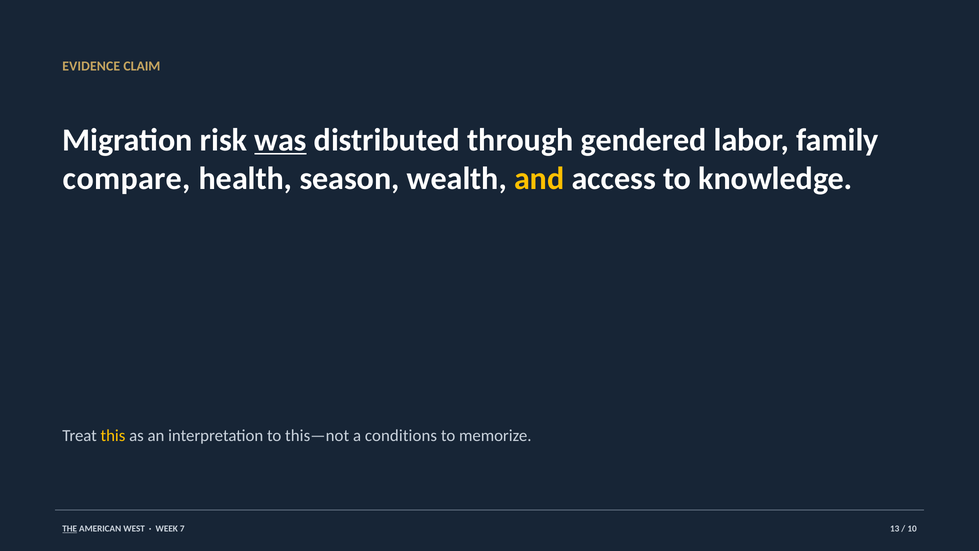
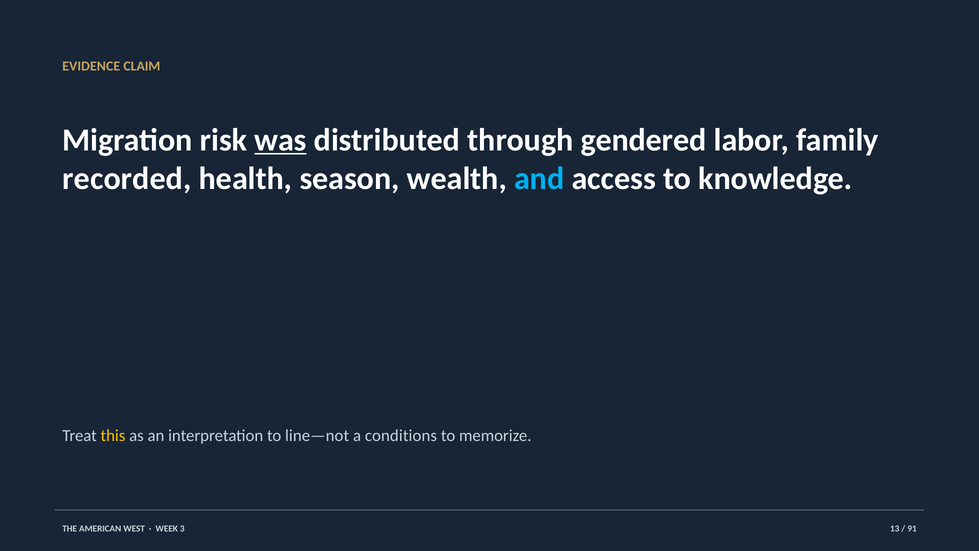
compare: compare -> recorded (127, 178)
and colour: yellow -> light blue (539, 178)
this—not: this—not -> line—not (317, 436)
THE underline: present -> none (70, 528)
7: 7 -> 3 (182, 528)
10: 10 -> 91 (912, 528)
